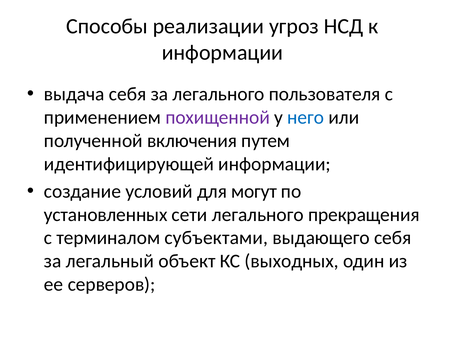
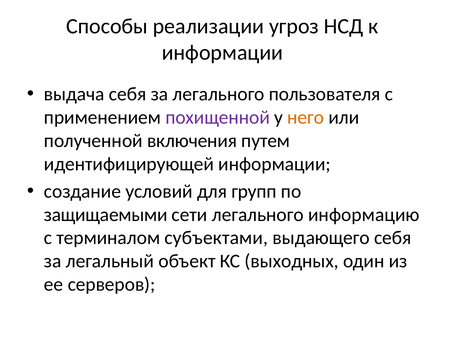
него colour: blue -> orange (306, 118)
могут: могут -> групп (254, 191)
установленных: установленных -> защищаемыми (106, 215)
прекращения: прекращения -> информацию (364, 215)
